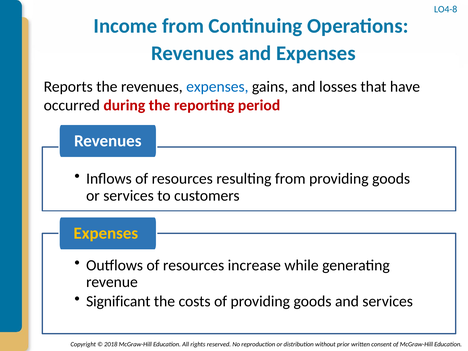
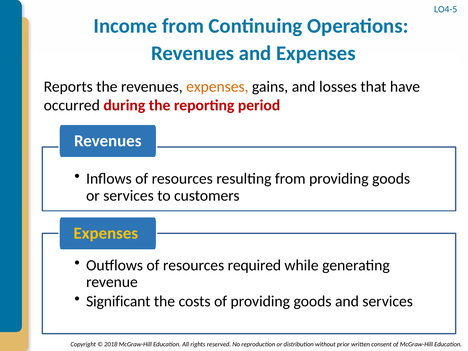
LO4-8: LO4-8 -> LO4-5 (446, 9)
expenses colour: blue -> orange (217, 87)
increase: increase -> required (254, 265)
